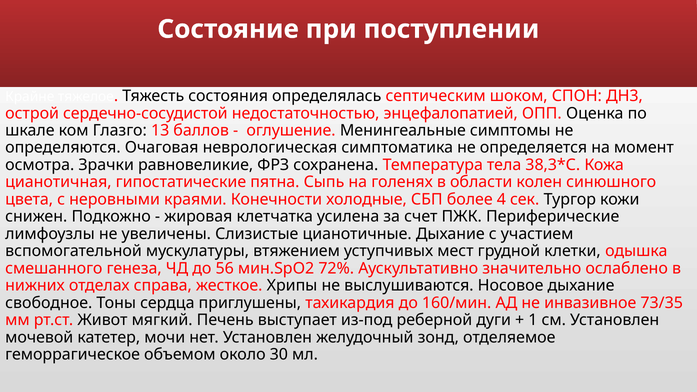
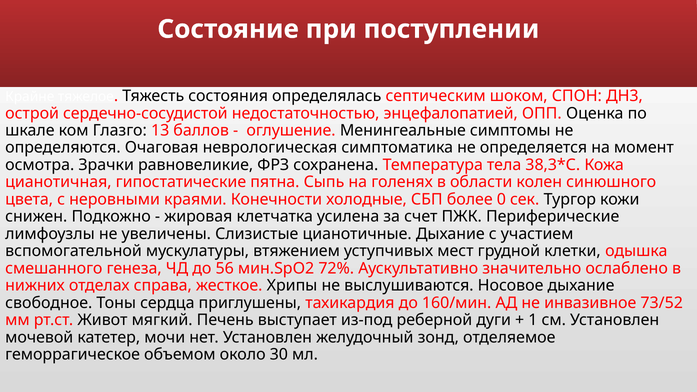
4: 4 -> 0 (501, 199)
73/35: 73/35 -> 73/52 (662, 303)
